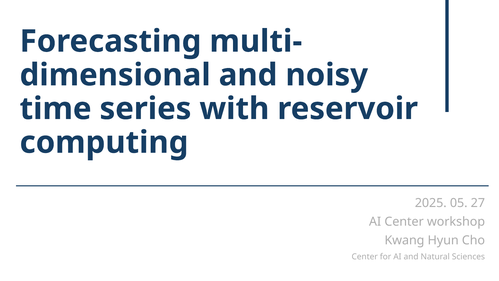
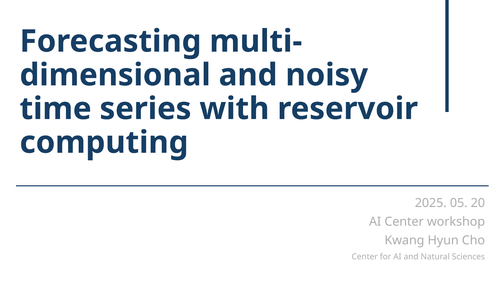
27: 27 -> 20 (478, 203)
